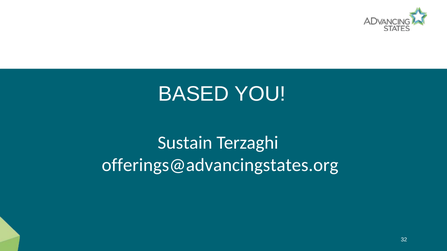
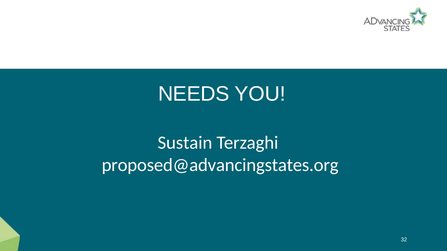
BASED: BASED -> NEEDS (194, 94)
offerings@advancingstates.org: offerings@advancingstates.org -> proposed@advancingstates.org (220, 165)
